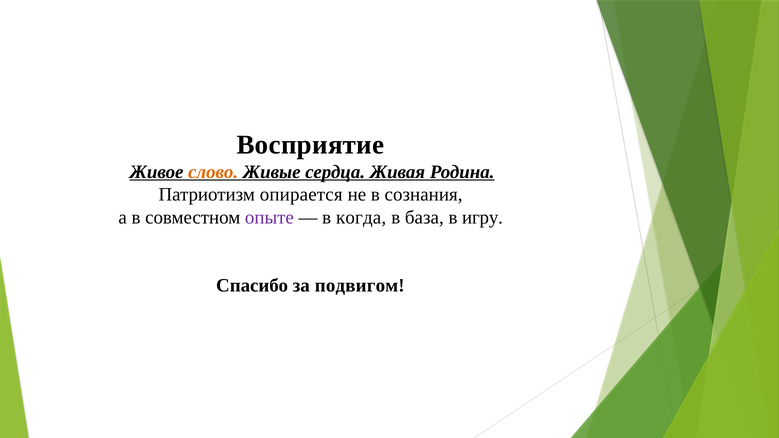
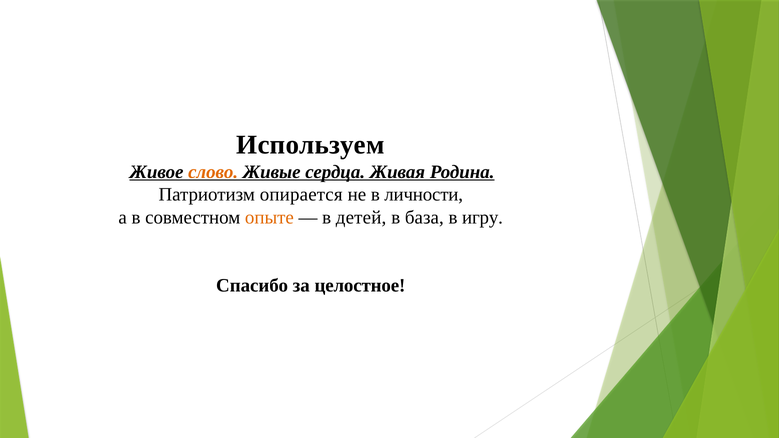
Восприятие: Восприятие -> Используем (311, 145)
сознания: сознания -> личности (424, 195)
опыте colour: purple -> orange (269, 217)
когда: когда -> детей (361, 217)
подвигом: подвигом -> целостное (360, 286)
